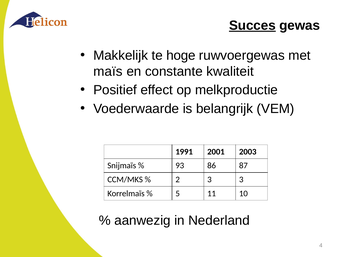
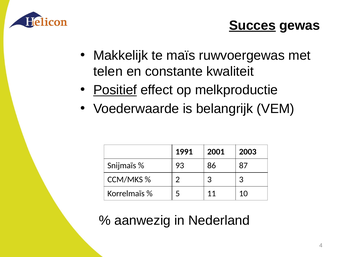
hoge: hoge -> maïs (181, 56)
maïs: maïs -> telen (108, 71)
Positief underline: none -> present (115, 90)
